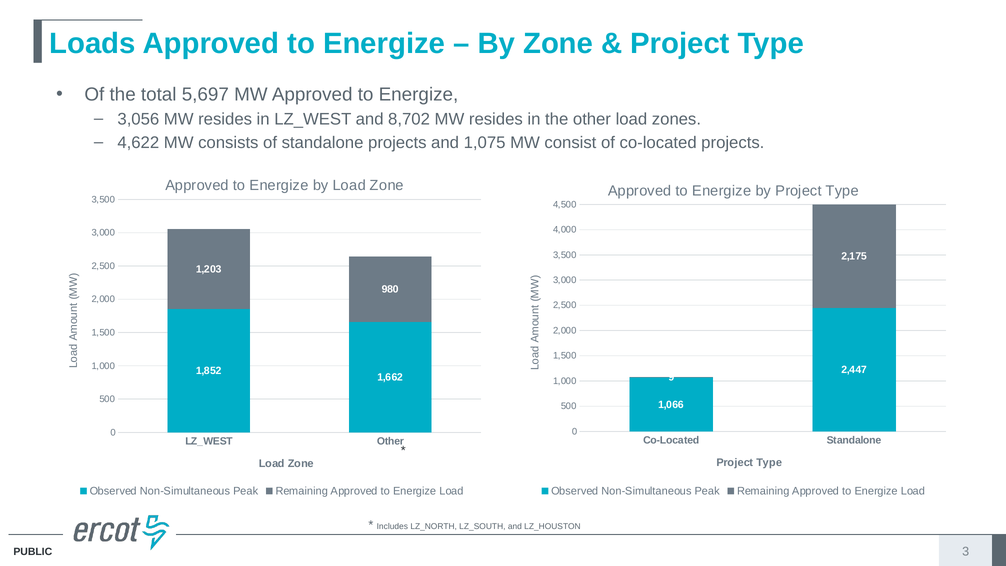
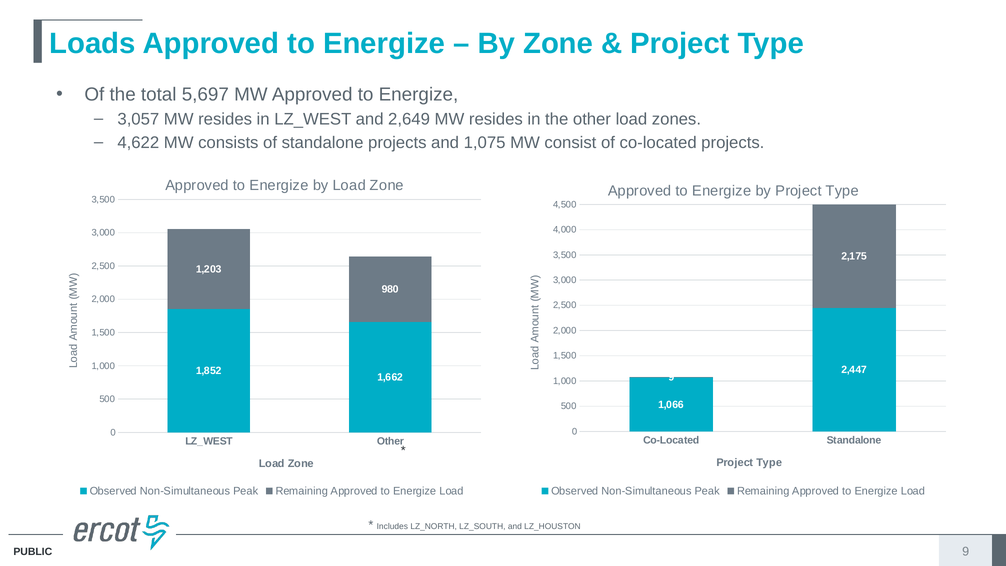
3,056: 3,056 -> 3,057 (138, 119)
8,702: 8,702 -> 2,649 (409, 119)
3: 3 -> 9 (966, 551)
